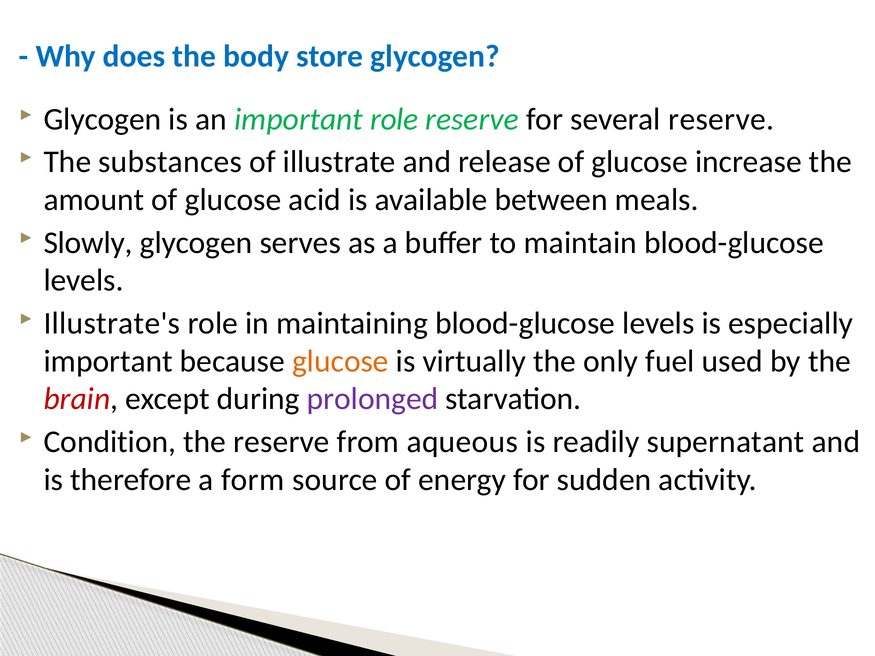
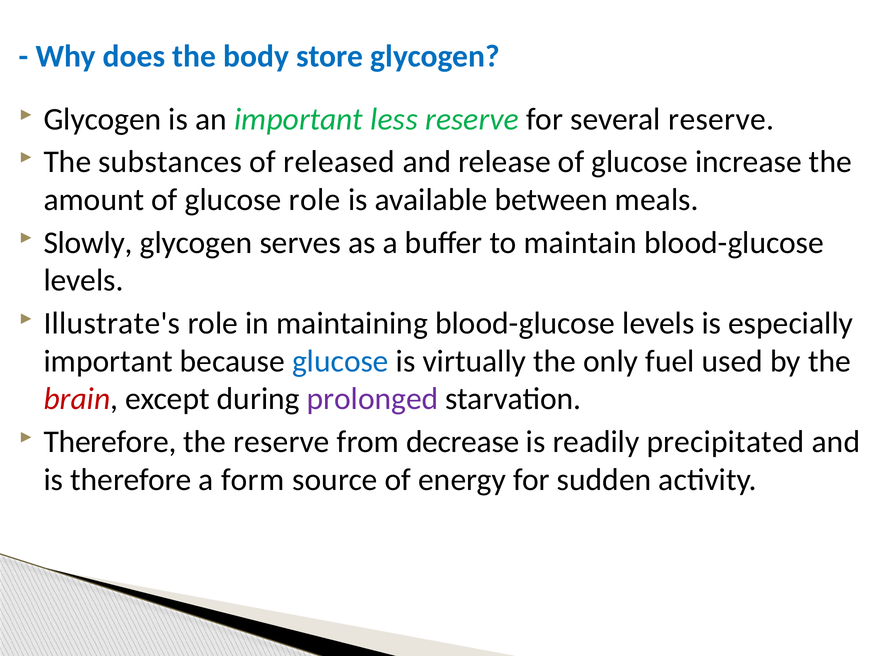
important role: role -> less (394, 119)
illustrate: illustrate -> released (339, 162)
glucose acid: acid -> role (315, 200)
glucose colour: orange -> blue (340, 361)
Condition: Condition -> Therefore (110, 442)
aqueous: aqueous -> decrease (463, 442)
supernatant: supernatant -> precipitated (726, 442)
